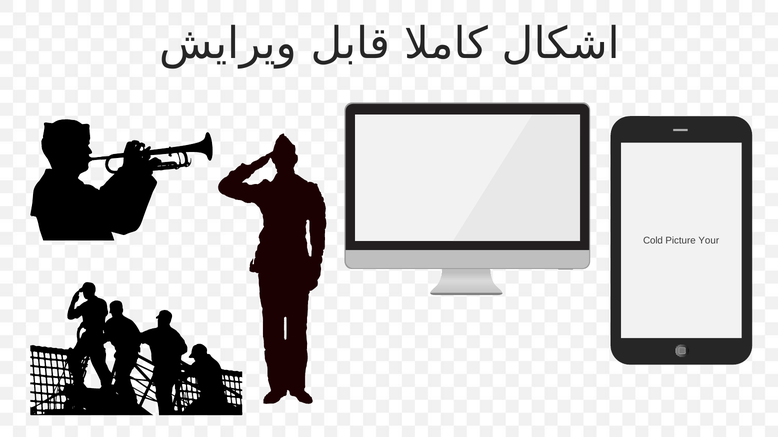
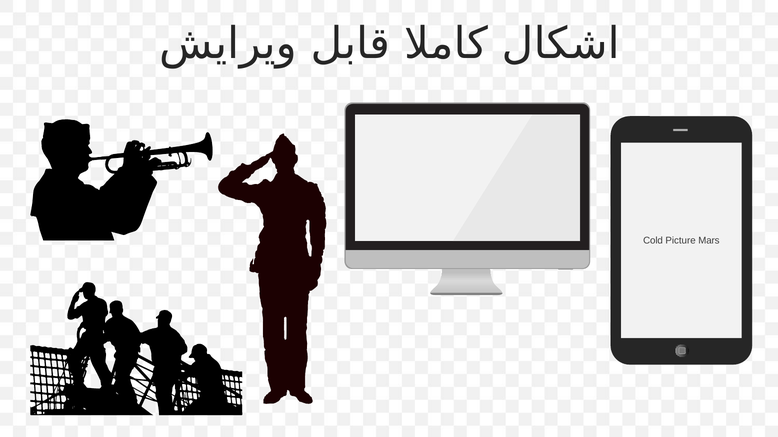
Your: Your -> Mars (709, 241)
